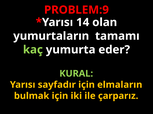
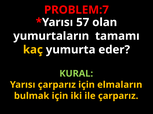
PROBLEM:9: PROBLEM:9 -> PROBLEM:7 (76, 10)
14: 14 -> 57 (83, 22)
kaç colour: light green -> yellow (33, 50)
Yarısı sayfadır: sayfadır -> çarparız (57, 85)
